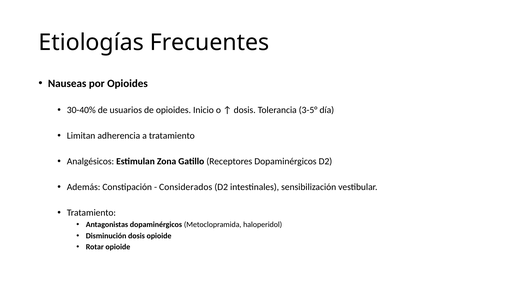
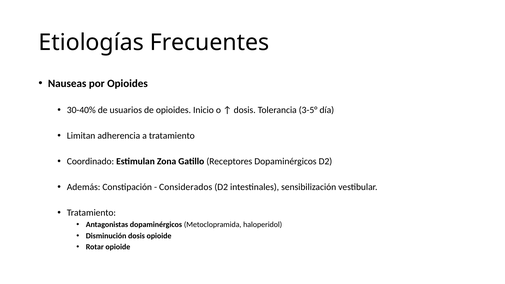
Analgésicos: Analgésicos -> Coordinado (90, 161)
